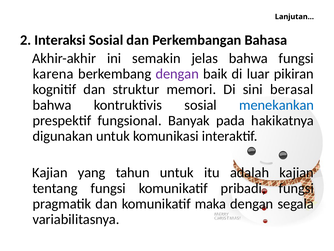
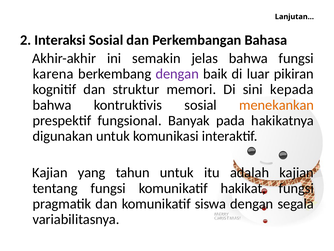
berasal: berasal -> kepada (292, 89)
menekankan colour: blue -> orange (277, 105)
pribadi: pribadi -> hakikat (243, 188)
maka: maka -> siswa (210, 203)
